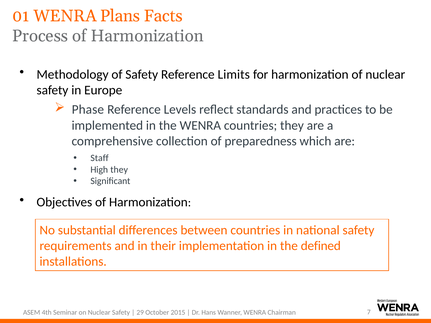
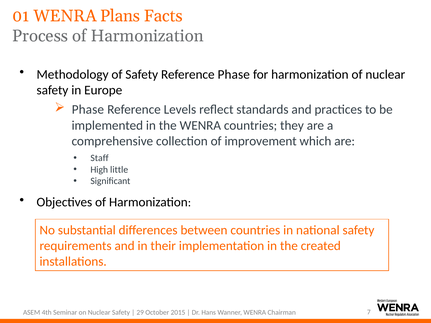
Reference Limits: Limits -> Phase (234, 75)
preparedness: preparedness -> improvement (261, 141)
High they: they -> little (119, 170)
defined: defined -> created (321, 246)
